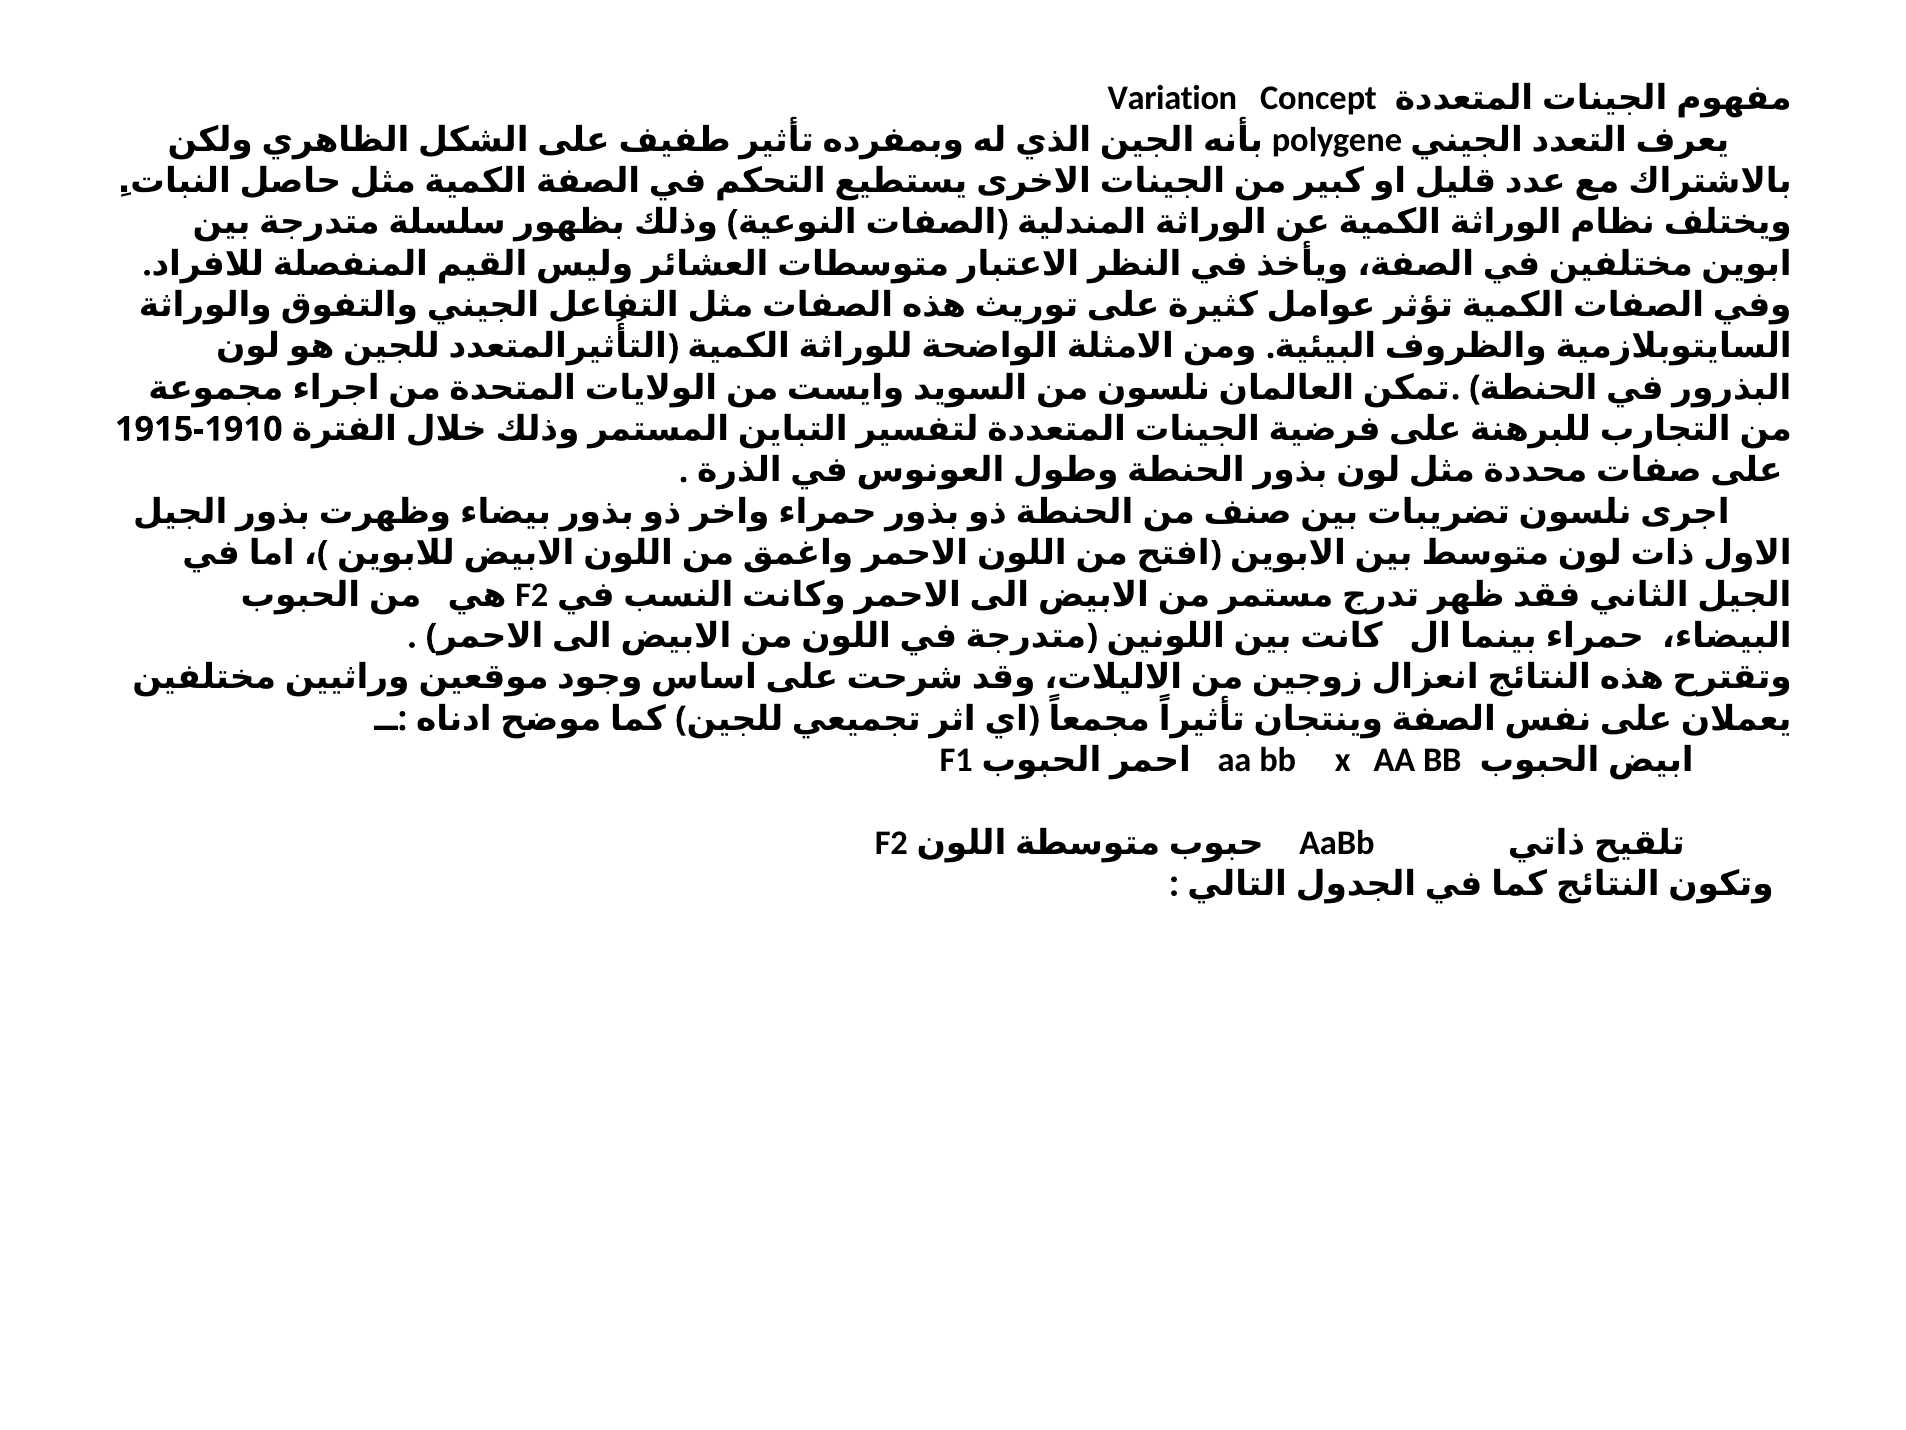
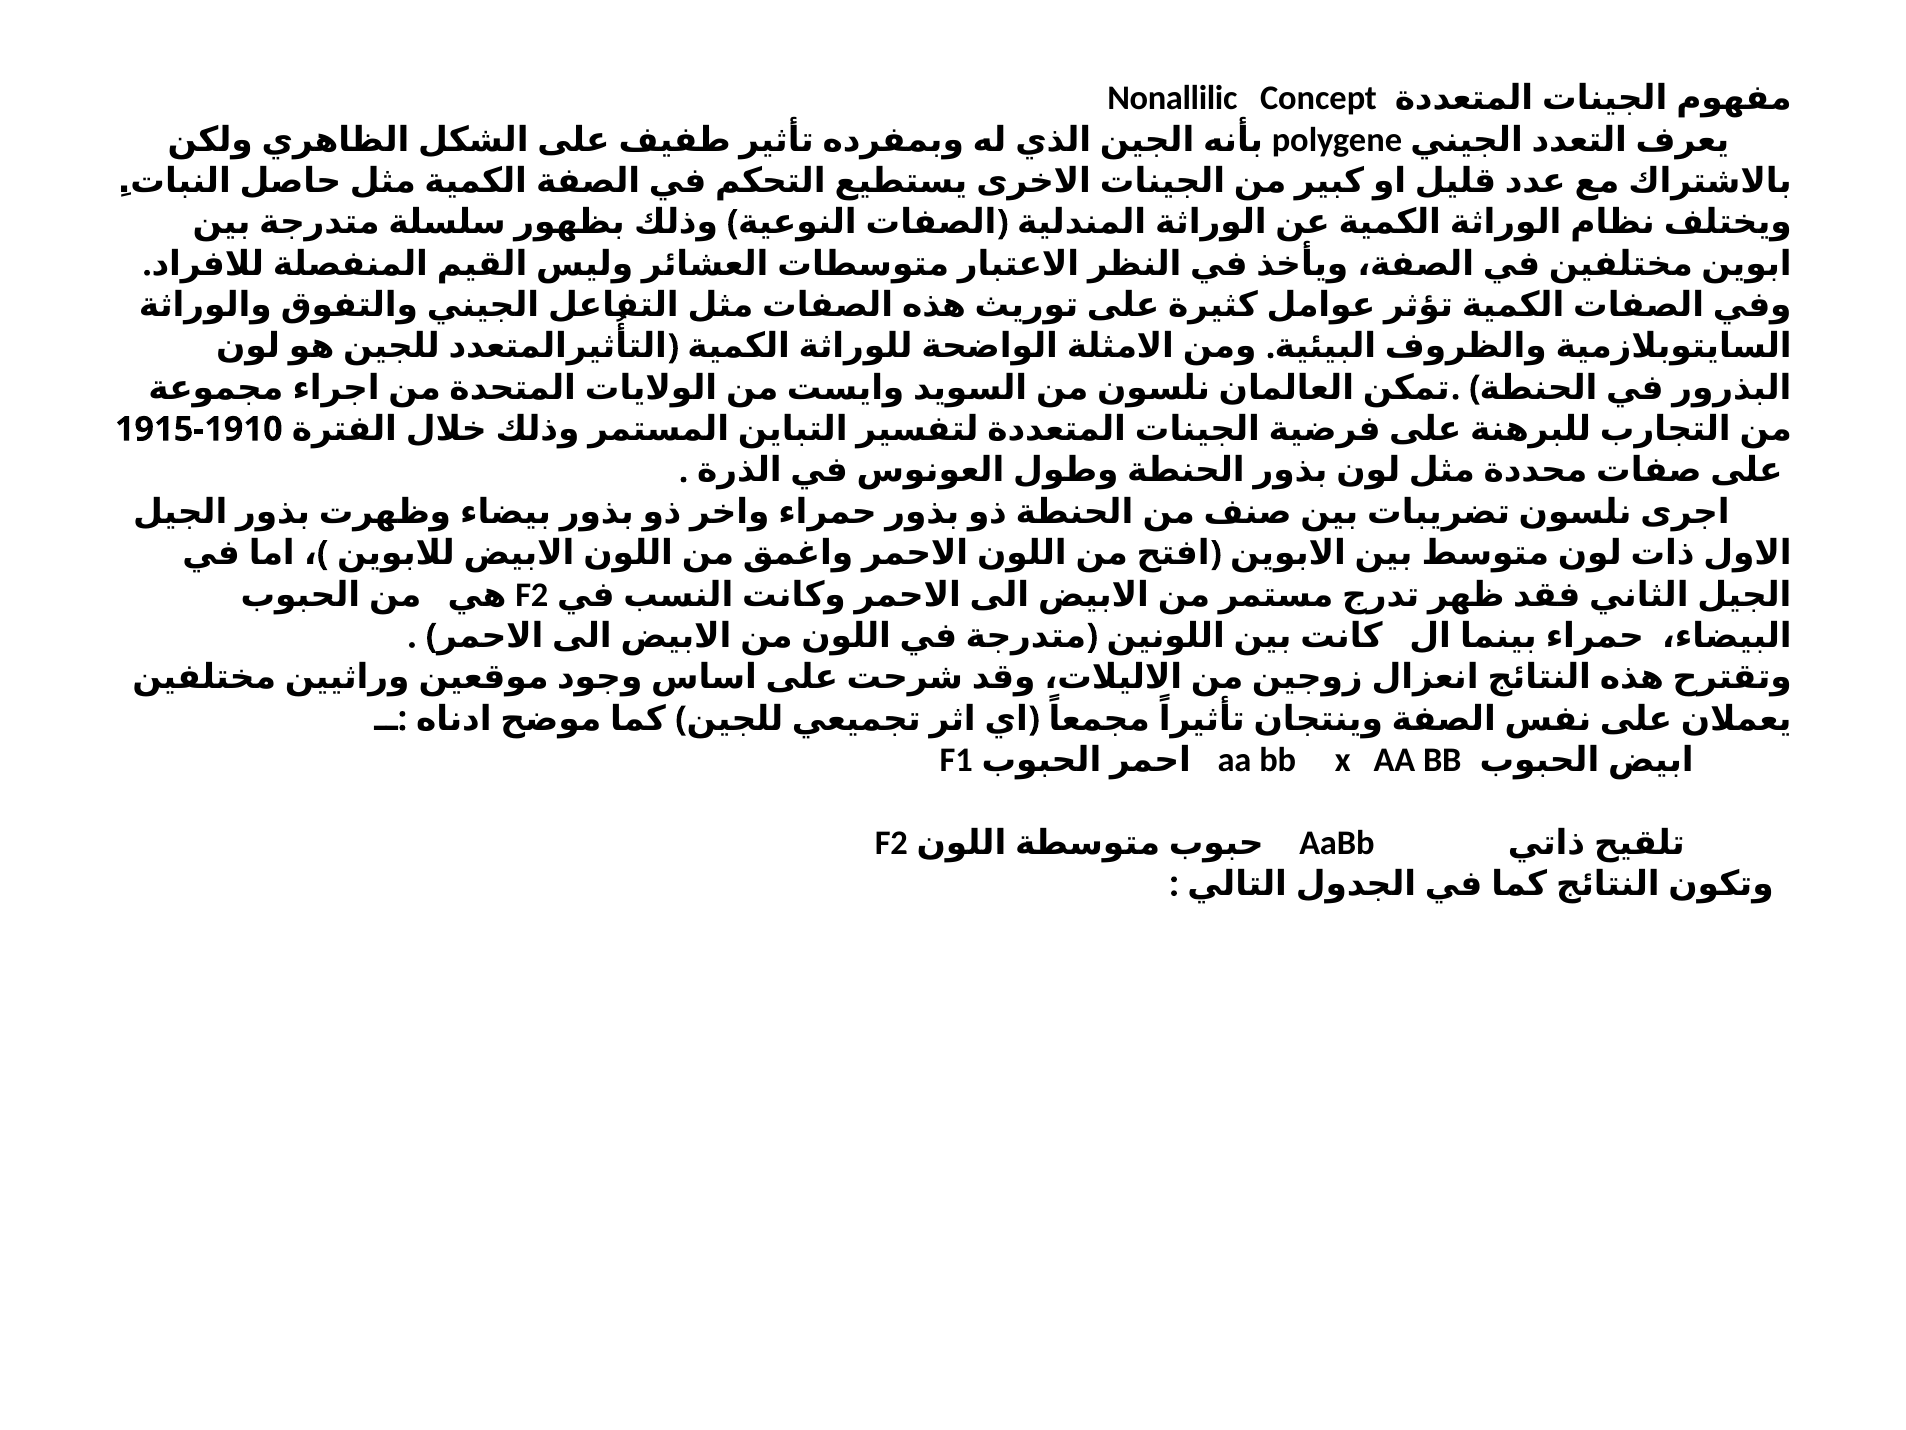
Variation: Variation -> Nonallilic (1172, 98)
